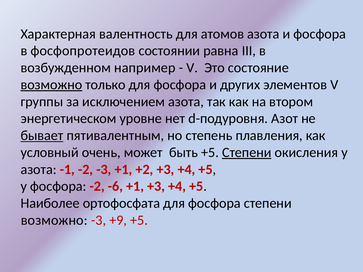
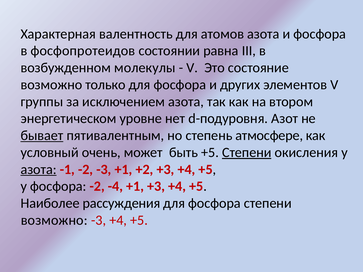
например: например -> молекулы (145, 68)
возможно underline: present -> none (51, 85)
плавления: плавления -> атмосфере (269, 136)
азота underline: none -> present (39, 170)
-6: -6 -> -4 (115, 186)
ортофосфата: ортофосфата -> рассуждения (121, 203)
-3 +9: +9 -> +4 (118, 220)
